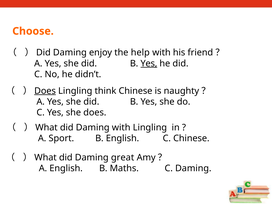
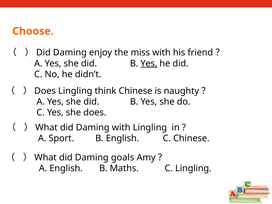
help: help -> miss (140, 53)
Does underline: present -> none (45, 91)
great: great -> goals (123, 158)
C Daming: Daming -> Lingling (193, 168)
